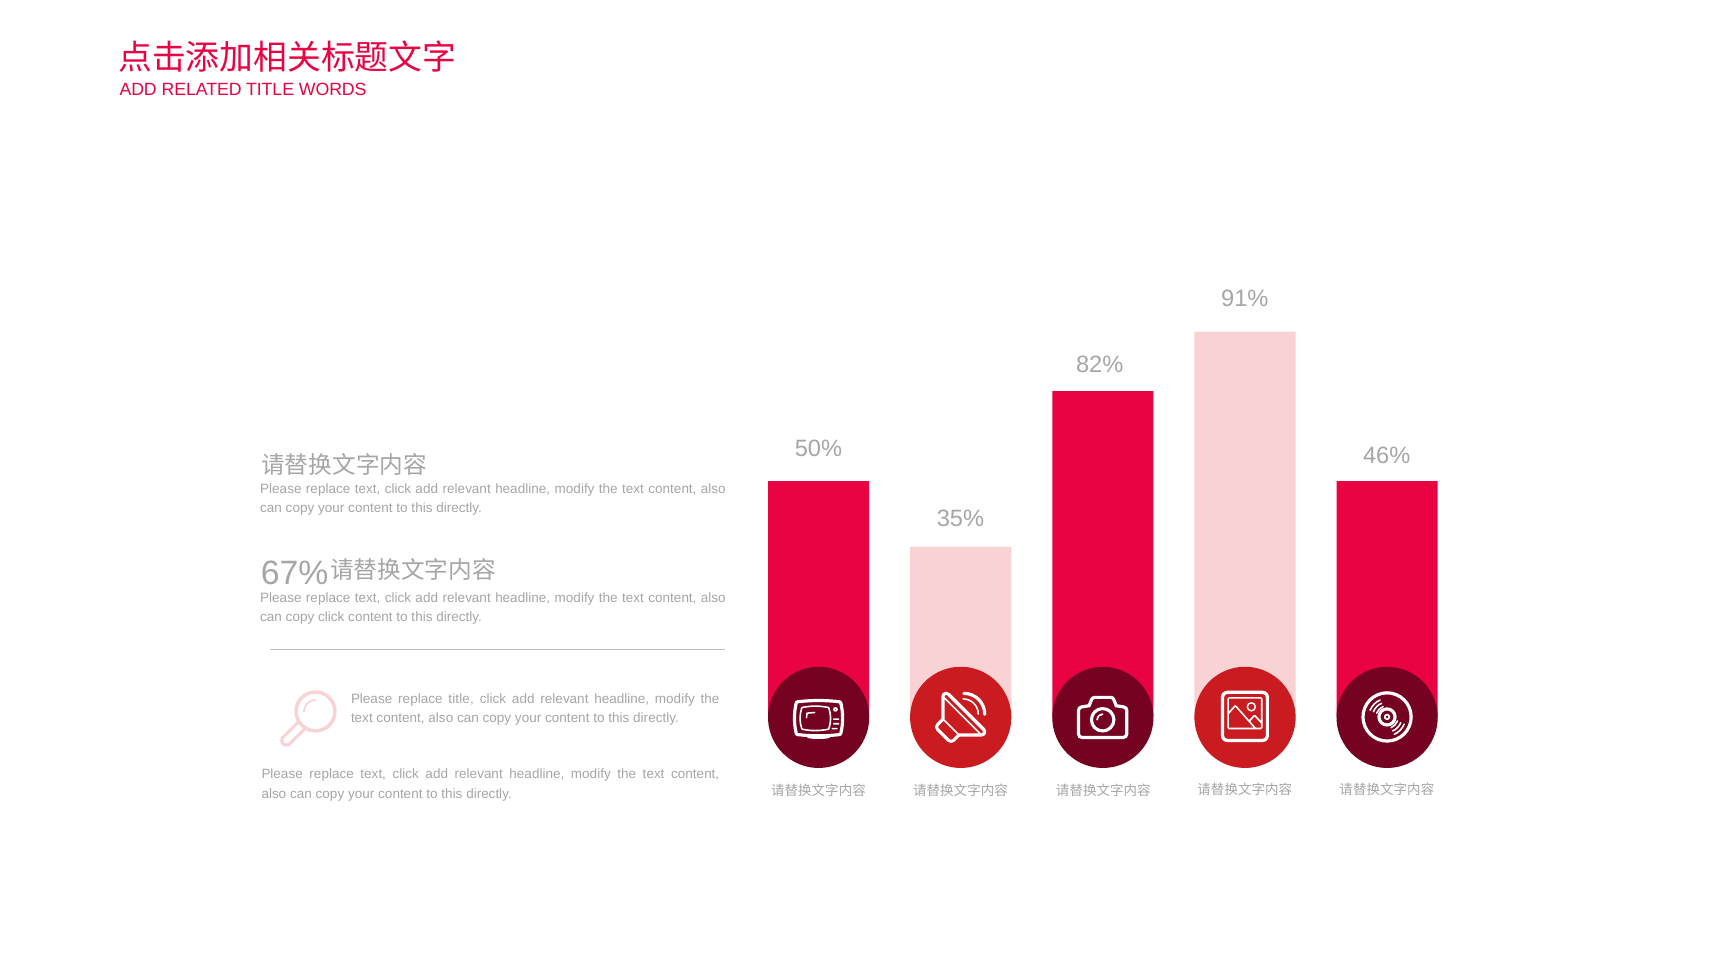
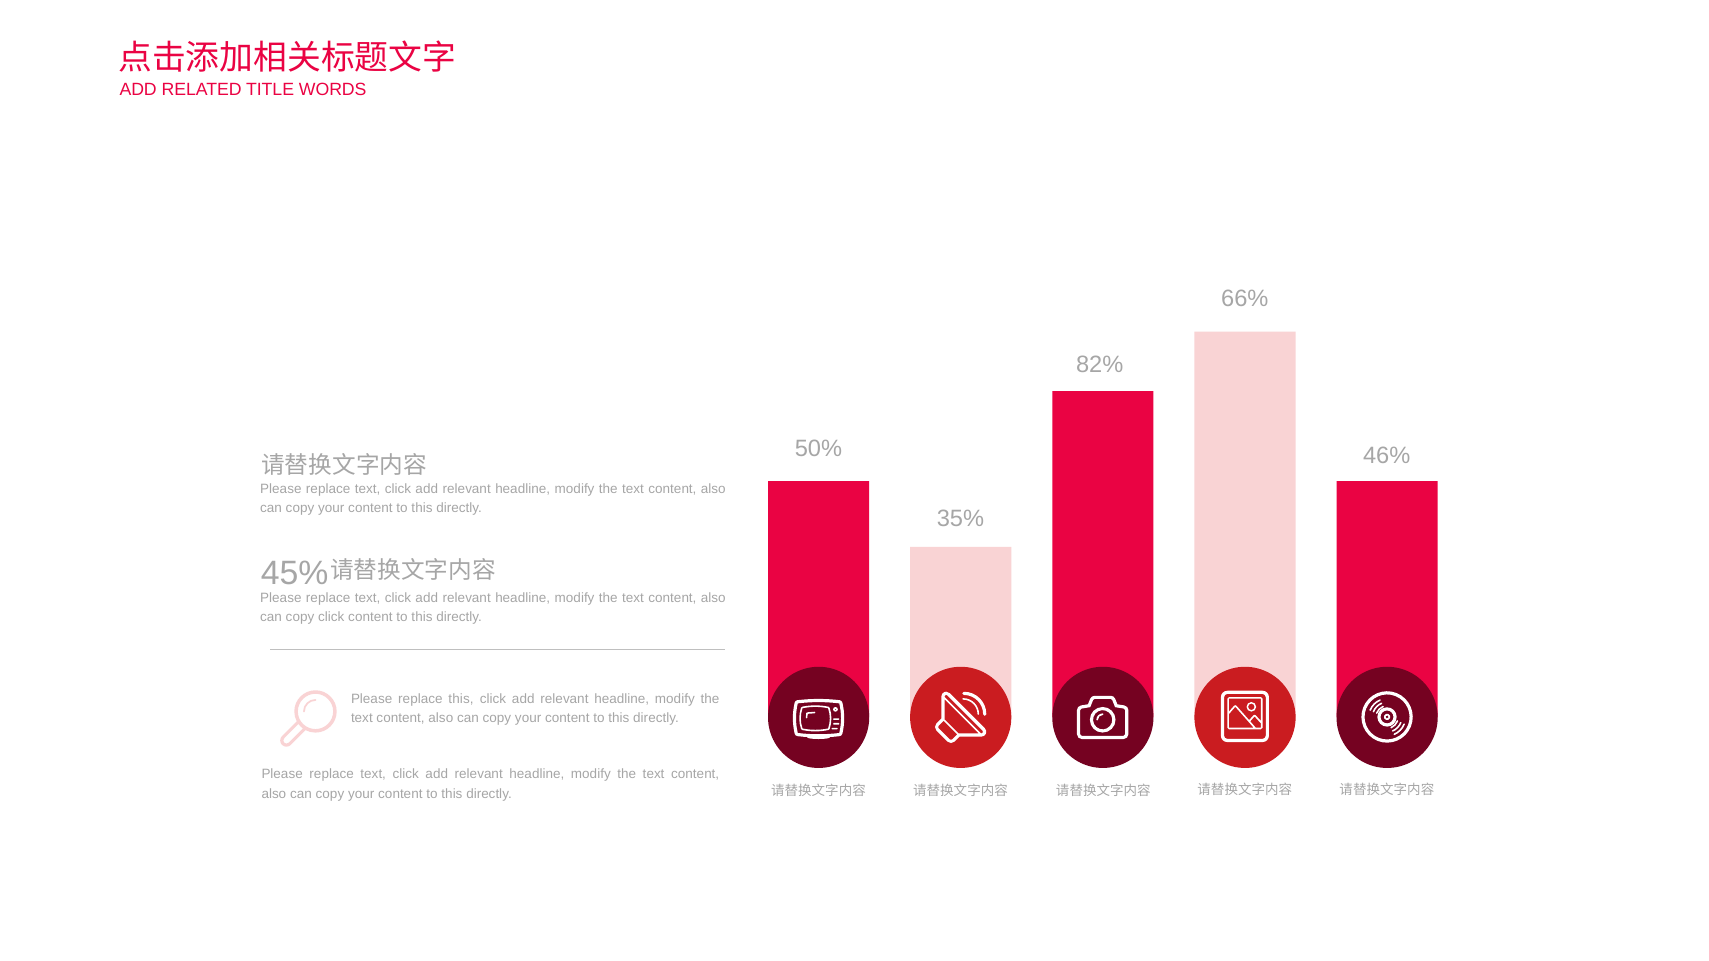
91%: 91% -> 66% (1245, 299)
67%: 67% -> 45% (295, 573)
replace title: title -> this (461, 699)
